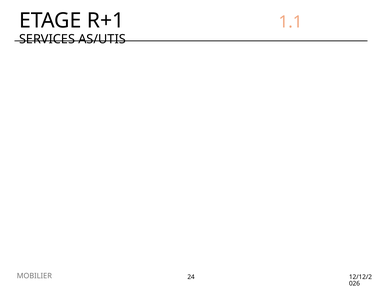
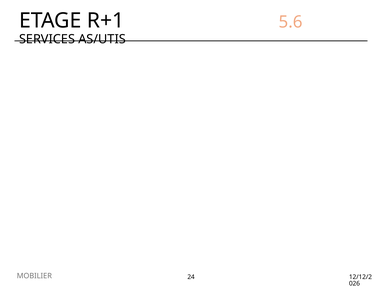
1.1: 1.1 -> 5.6 (291, 22)
